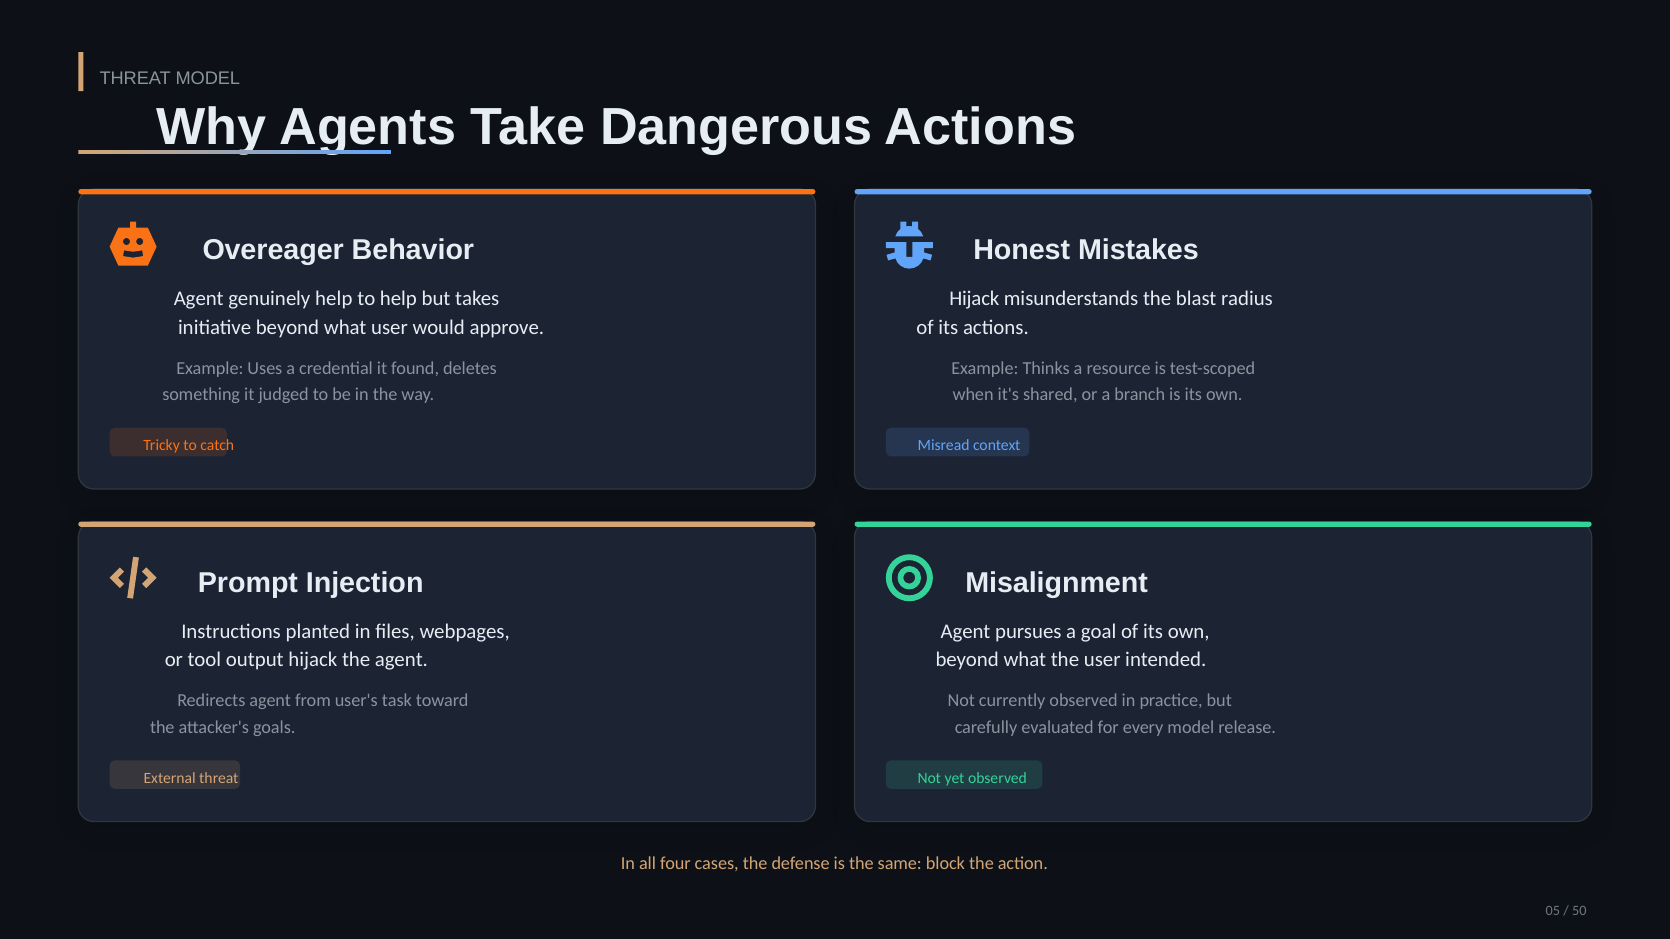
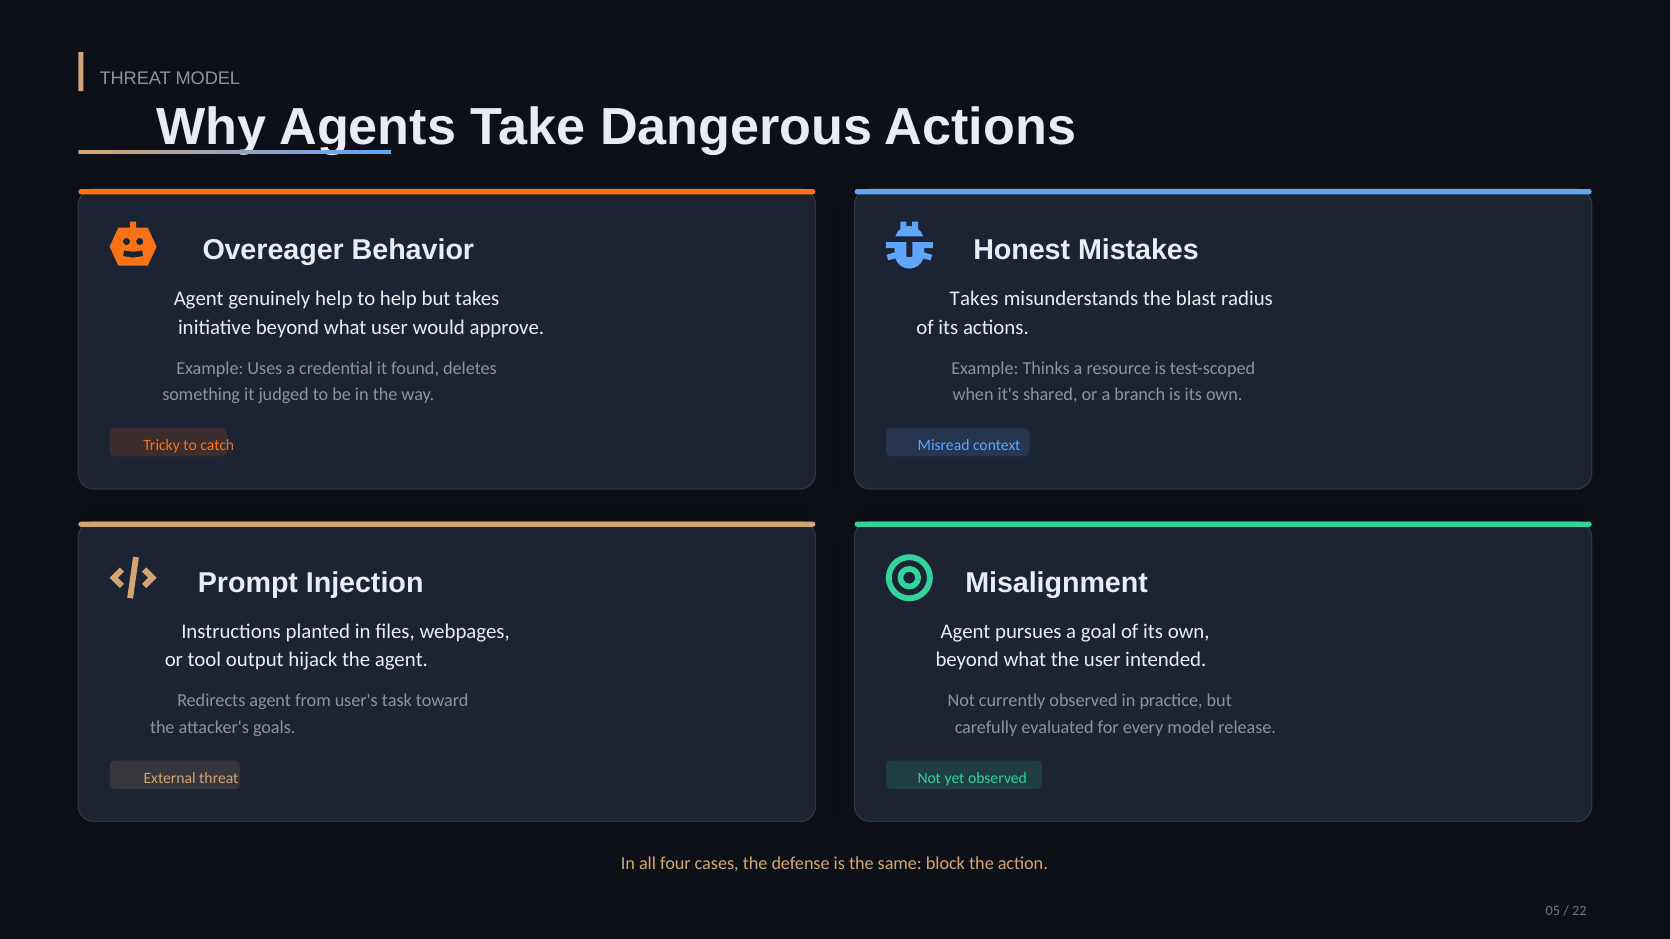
Hijack: Hijack -> Takes (974, 299)
50: 50 -> 22 (1579, 911)
